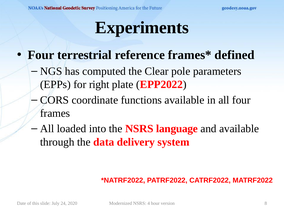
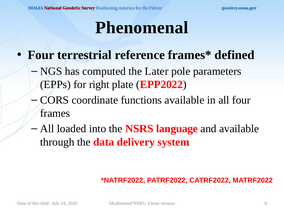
Experiments: Experiments -> Phenomenal (142, 27)
Clear: Clear -> Later (157, 71)
